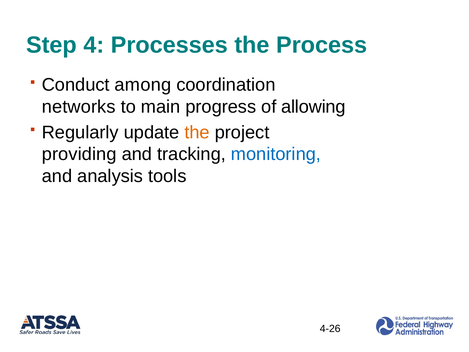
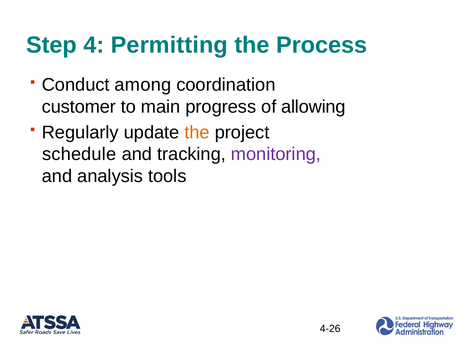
Processes: Processes -> Permitting (169, 45)
networks: networks -> customer (79, 107)
providing: providing -> schedule (79, 154)
monitoring colour: blue -> purple (276, 154)
